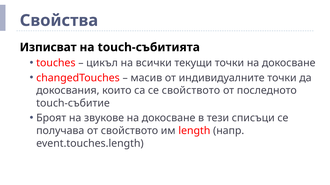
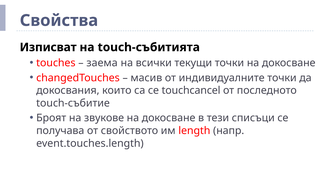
цикъл: цикъл -> заема (102, 63)
се свойството: свойството -> touchcancel (191, 91)
